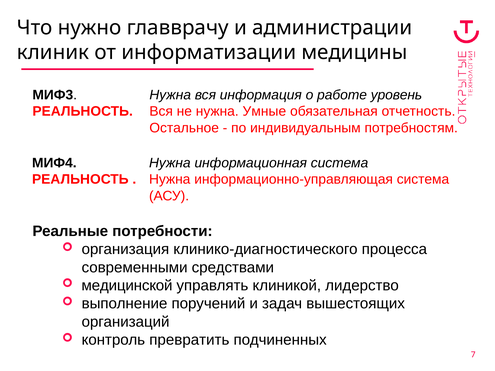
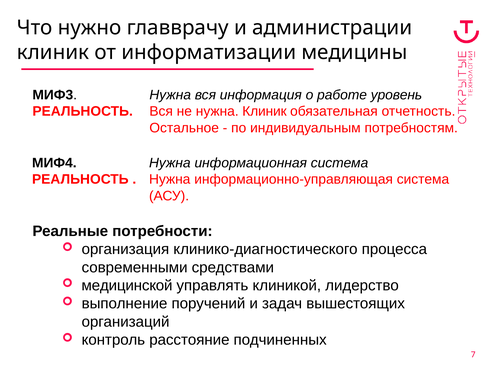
нужна Умные: Умные -> Клиник (264, 111)
превратить: превратить -> расстояние (189, 340)
